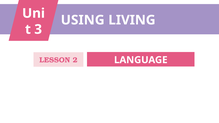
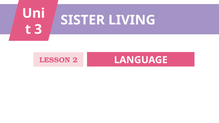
USING: USING -> SISTER (83, 20)
